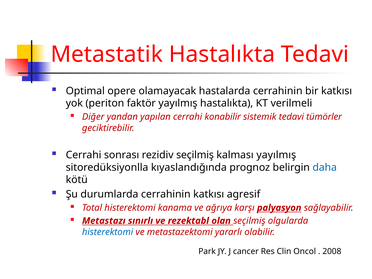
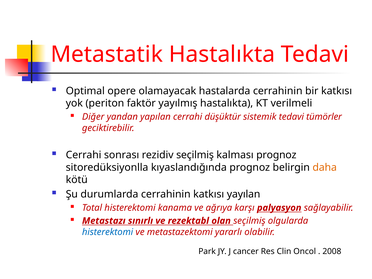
konabilir: konabilir -> düşüktür (223, 117)
kalması yayılmış: yayılmış -> prognoz (276, 155)
daha colour: blue -> orange (325, 167)
agresif: agresif -> yayılan (244, 194)
